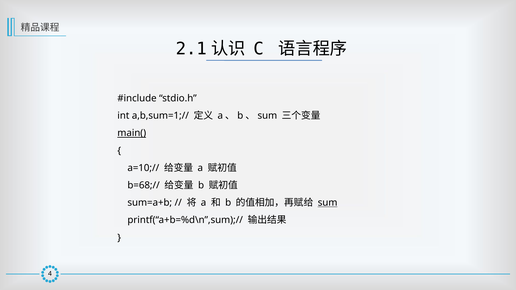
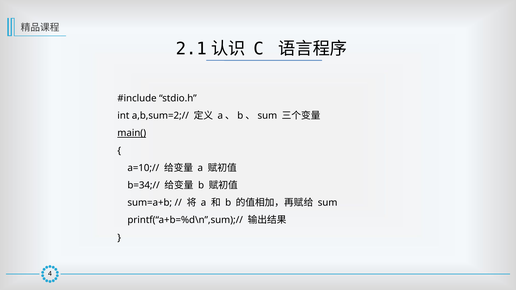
a,b,sum=1;//: a,b,sum=1;// -> a,b,sum=2;// (160, 116)
b=68;//: b=68;// -> b=34;// (144, 185)
sum underline: present -> none (328, 203)
